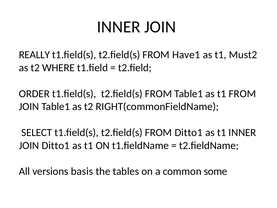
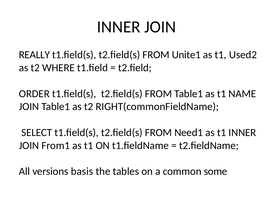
Have1: Have1 -> Unite1 (186, 55)
Must2: Must2 -> Used2 (243, 55)
t1 FROM: FROM -> NAME (242, 94)
FROM Ditto1: Ditto1 -> Need1 (189, 132)
JOIN Ditto1: Ditto1 -> From1 (56, 145)
